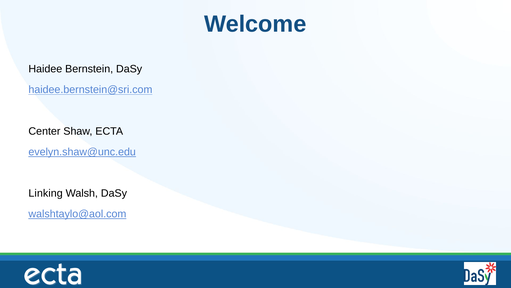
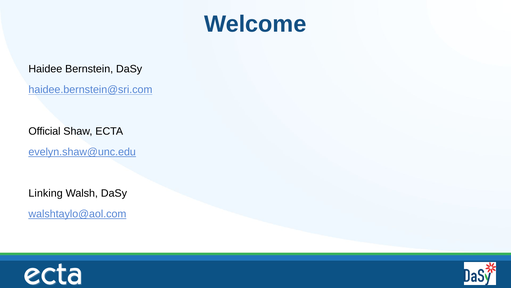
Center: Center -> Official (44, 131)
